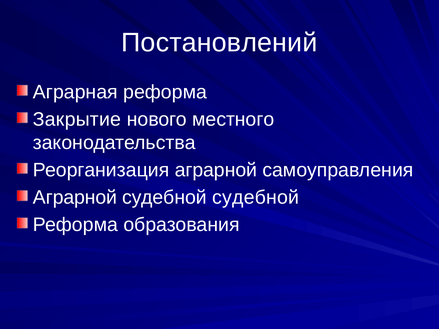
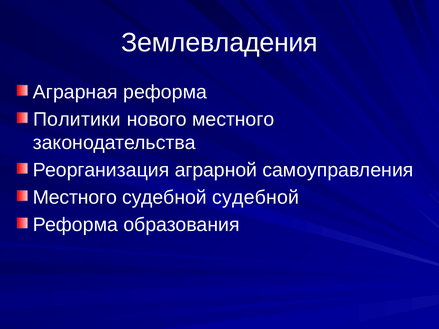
Постановлений: Постановлений -> Землевладения (220, 43)
Закрытие: Закрытие -> Политики (77, 119)
Аграрной: Аграрной -> Местного (75, 197)
